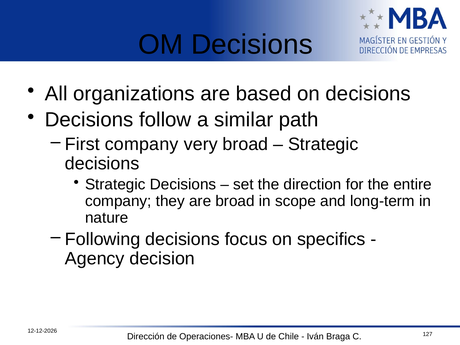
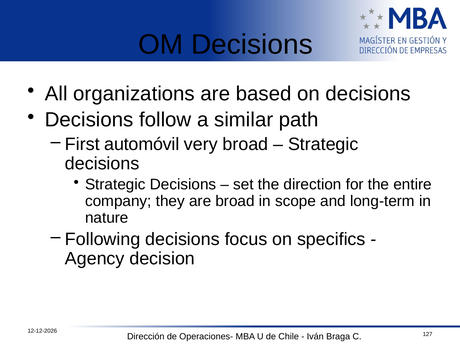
First company: company -> automóvil (142, 144)
